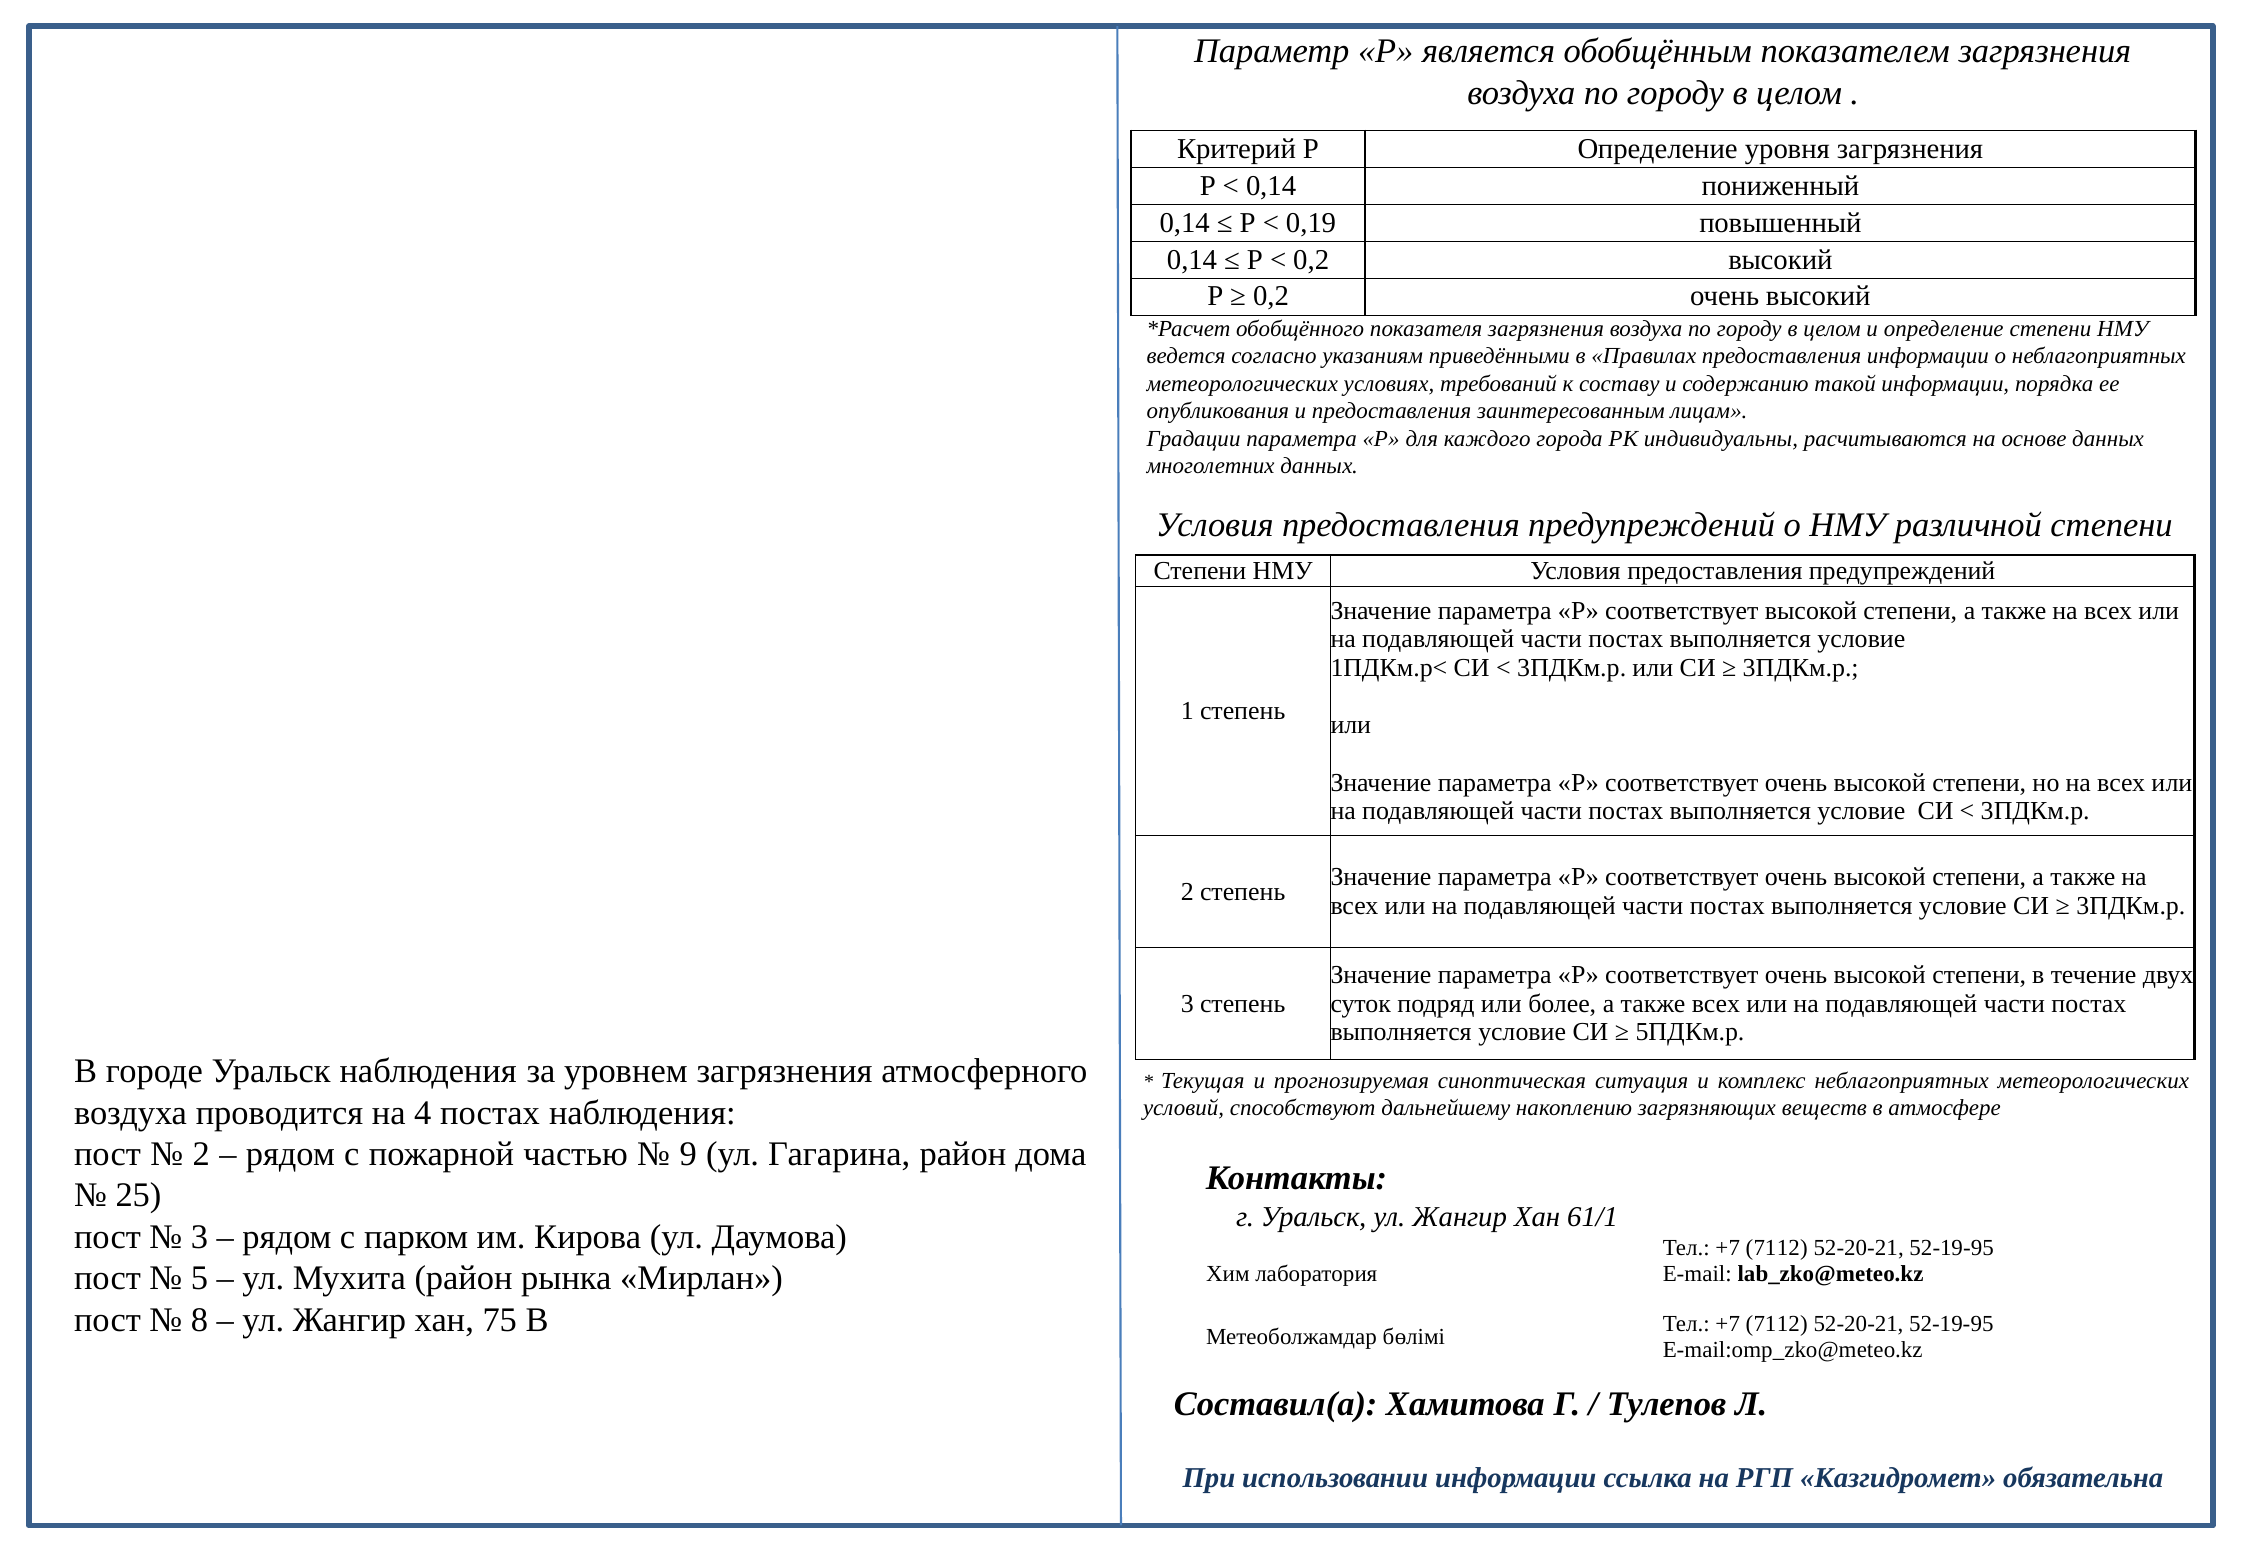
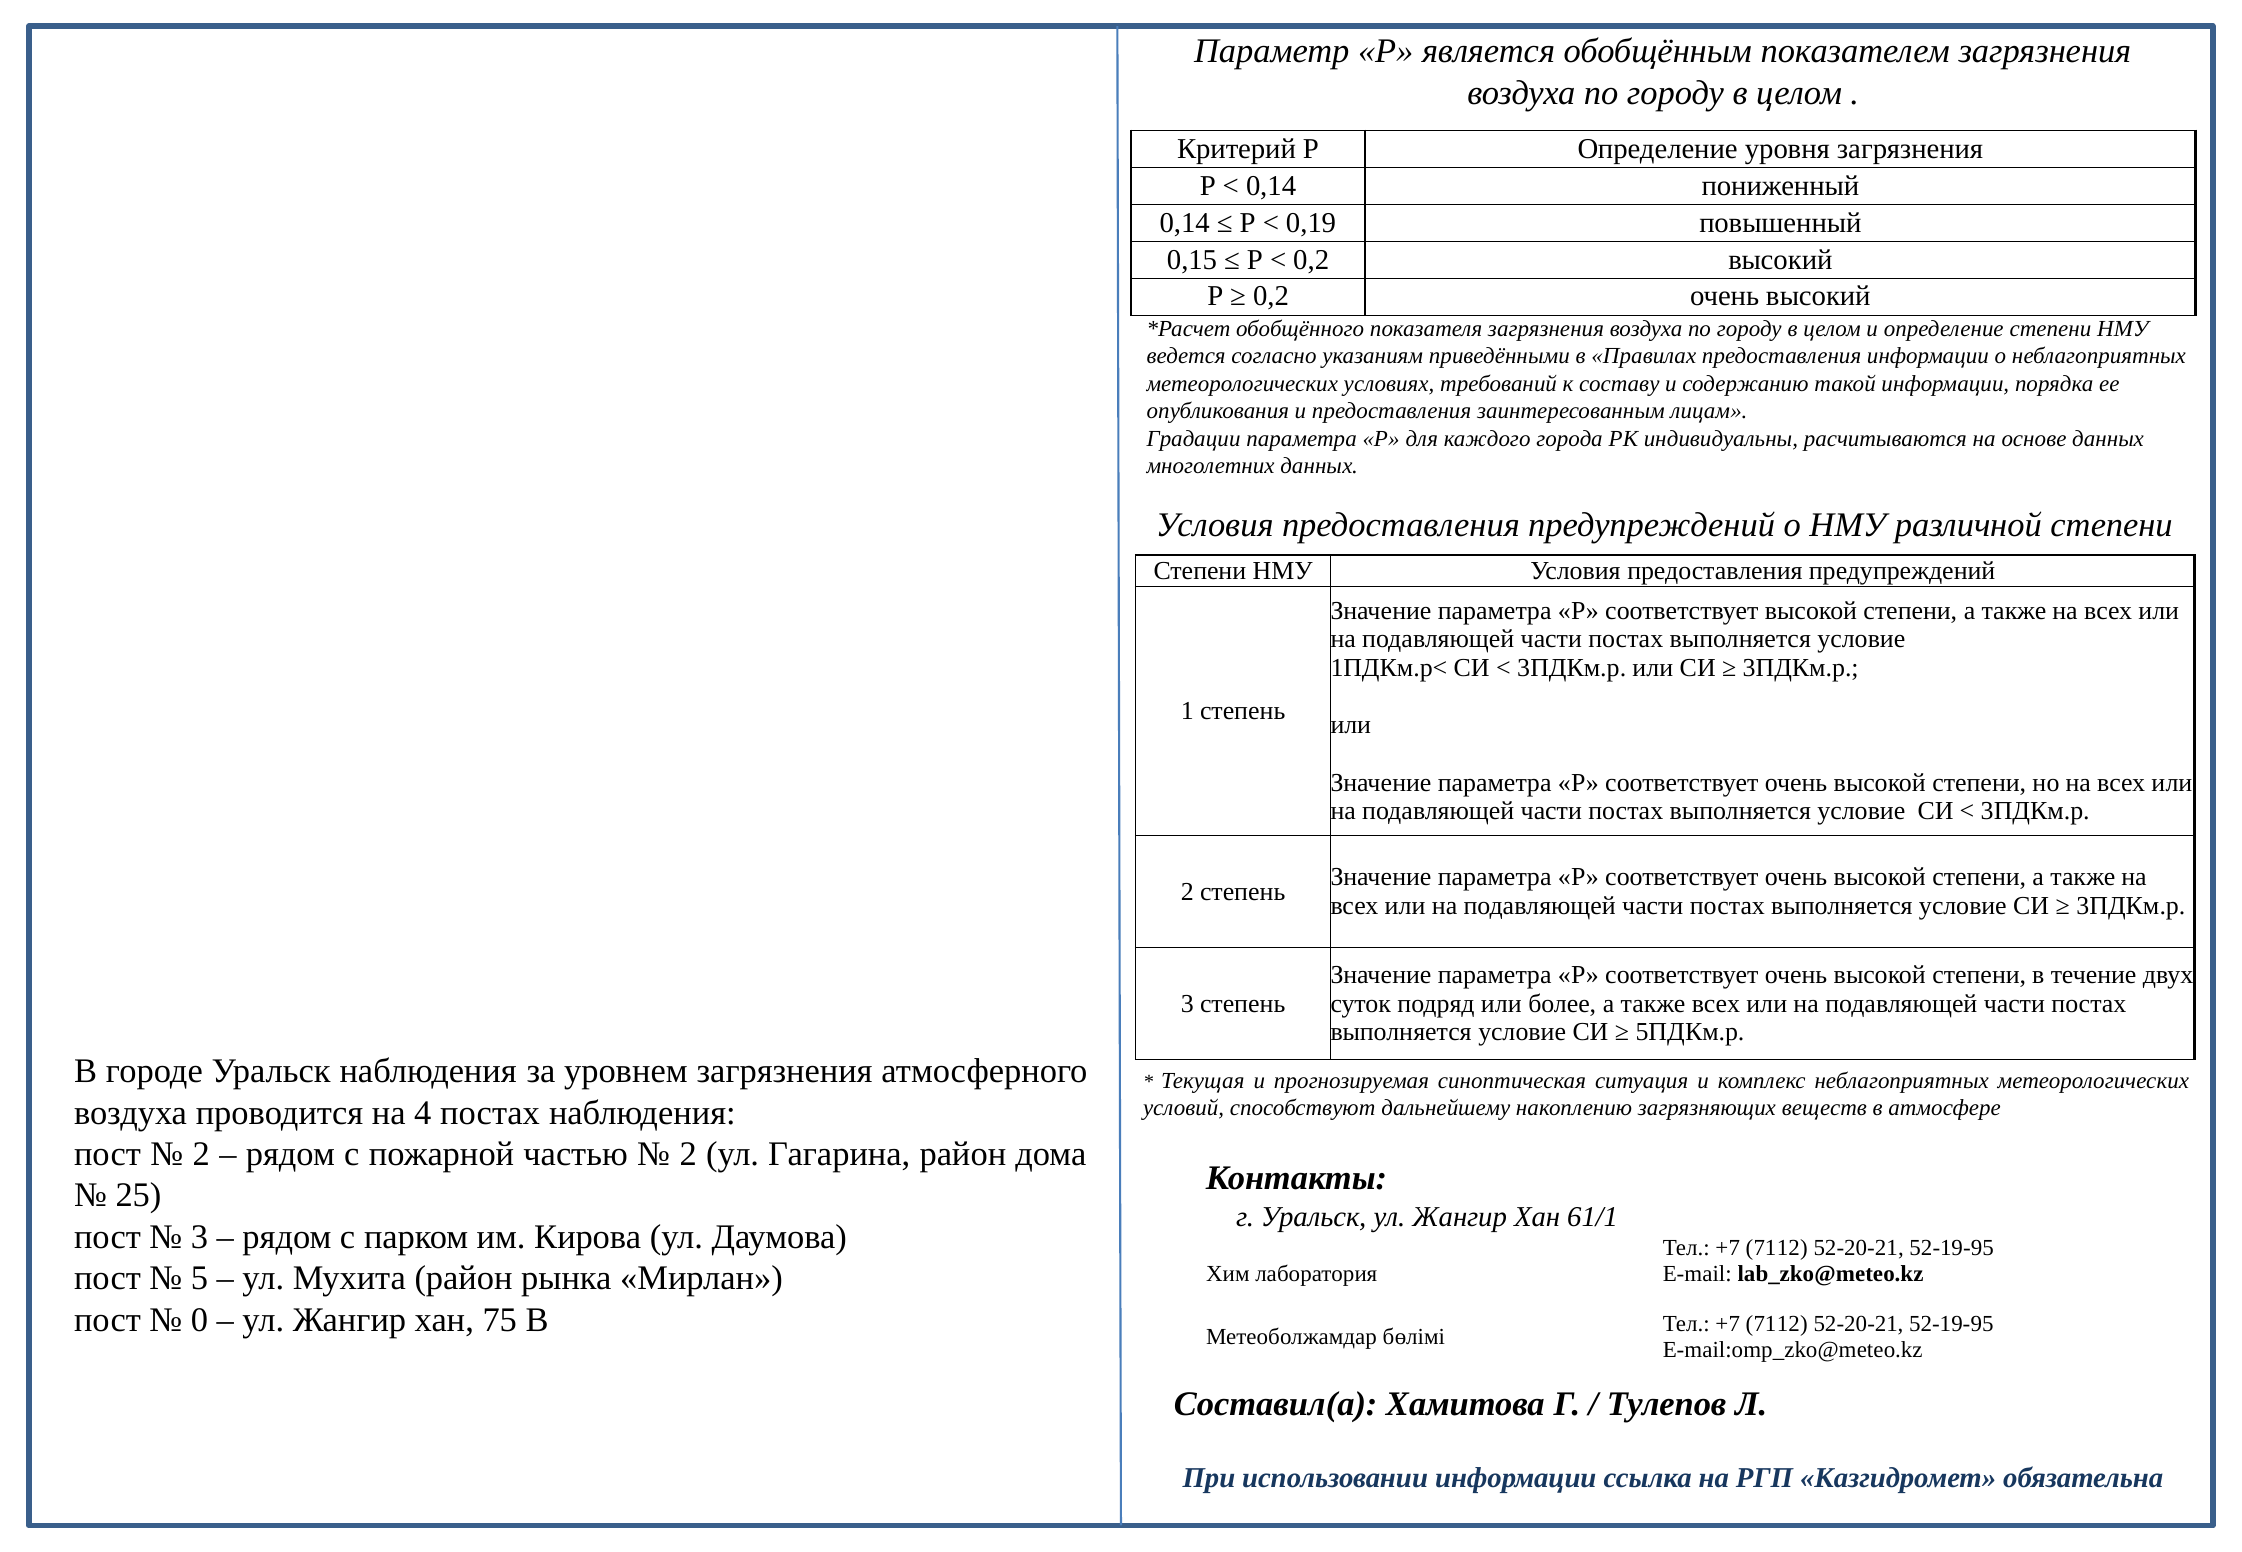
0,14: 0,14 -> 0,15 (1192, 260)
9: 9 -> 2 (688, 1154)
8: 8 -> 0 (199, 1320)
